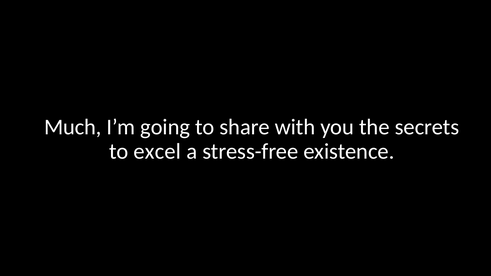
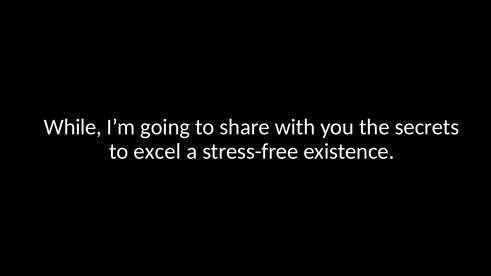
Much: Much -> While (73, 127)
